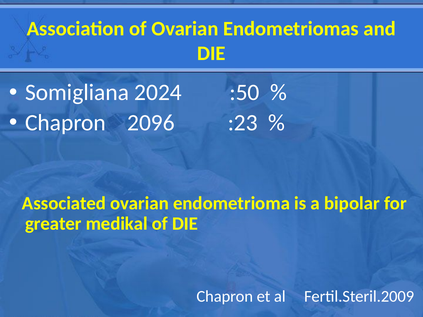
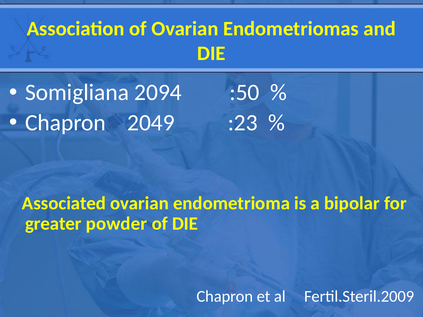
2024: 2024 -> 2094 (158, 93)
2096: 2096 -> 2049 (151, 123)
medikal: medikal -> powder (117, 224)
